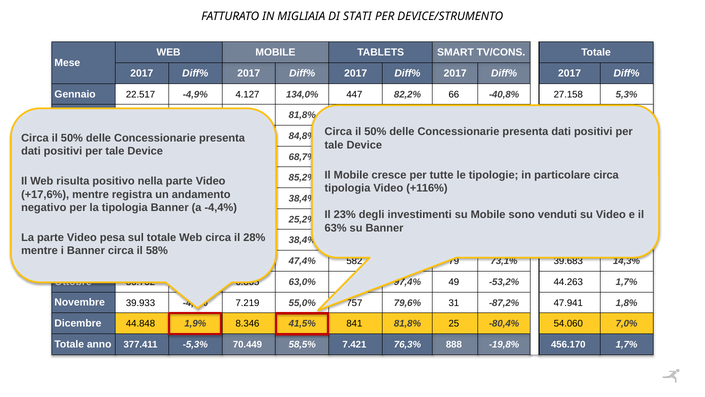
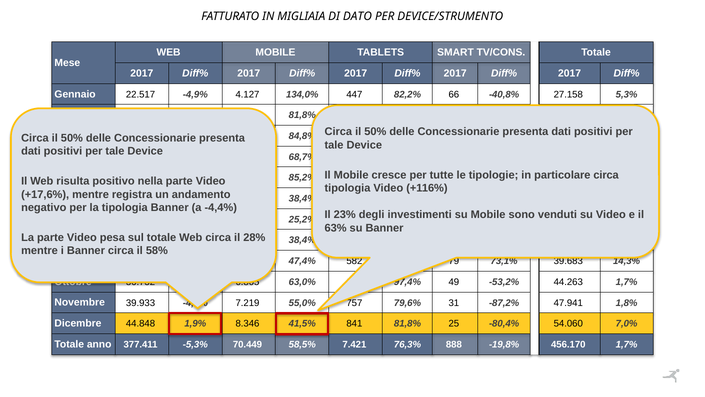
STATI: STATI -> DATO (357, 16)
